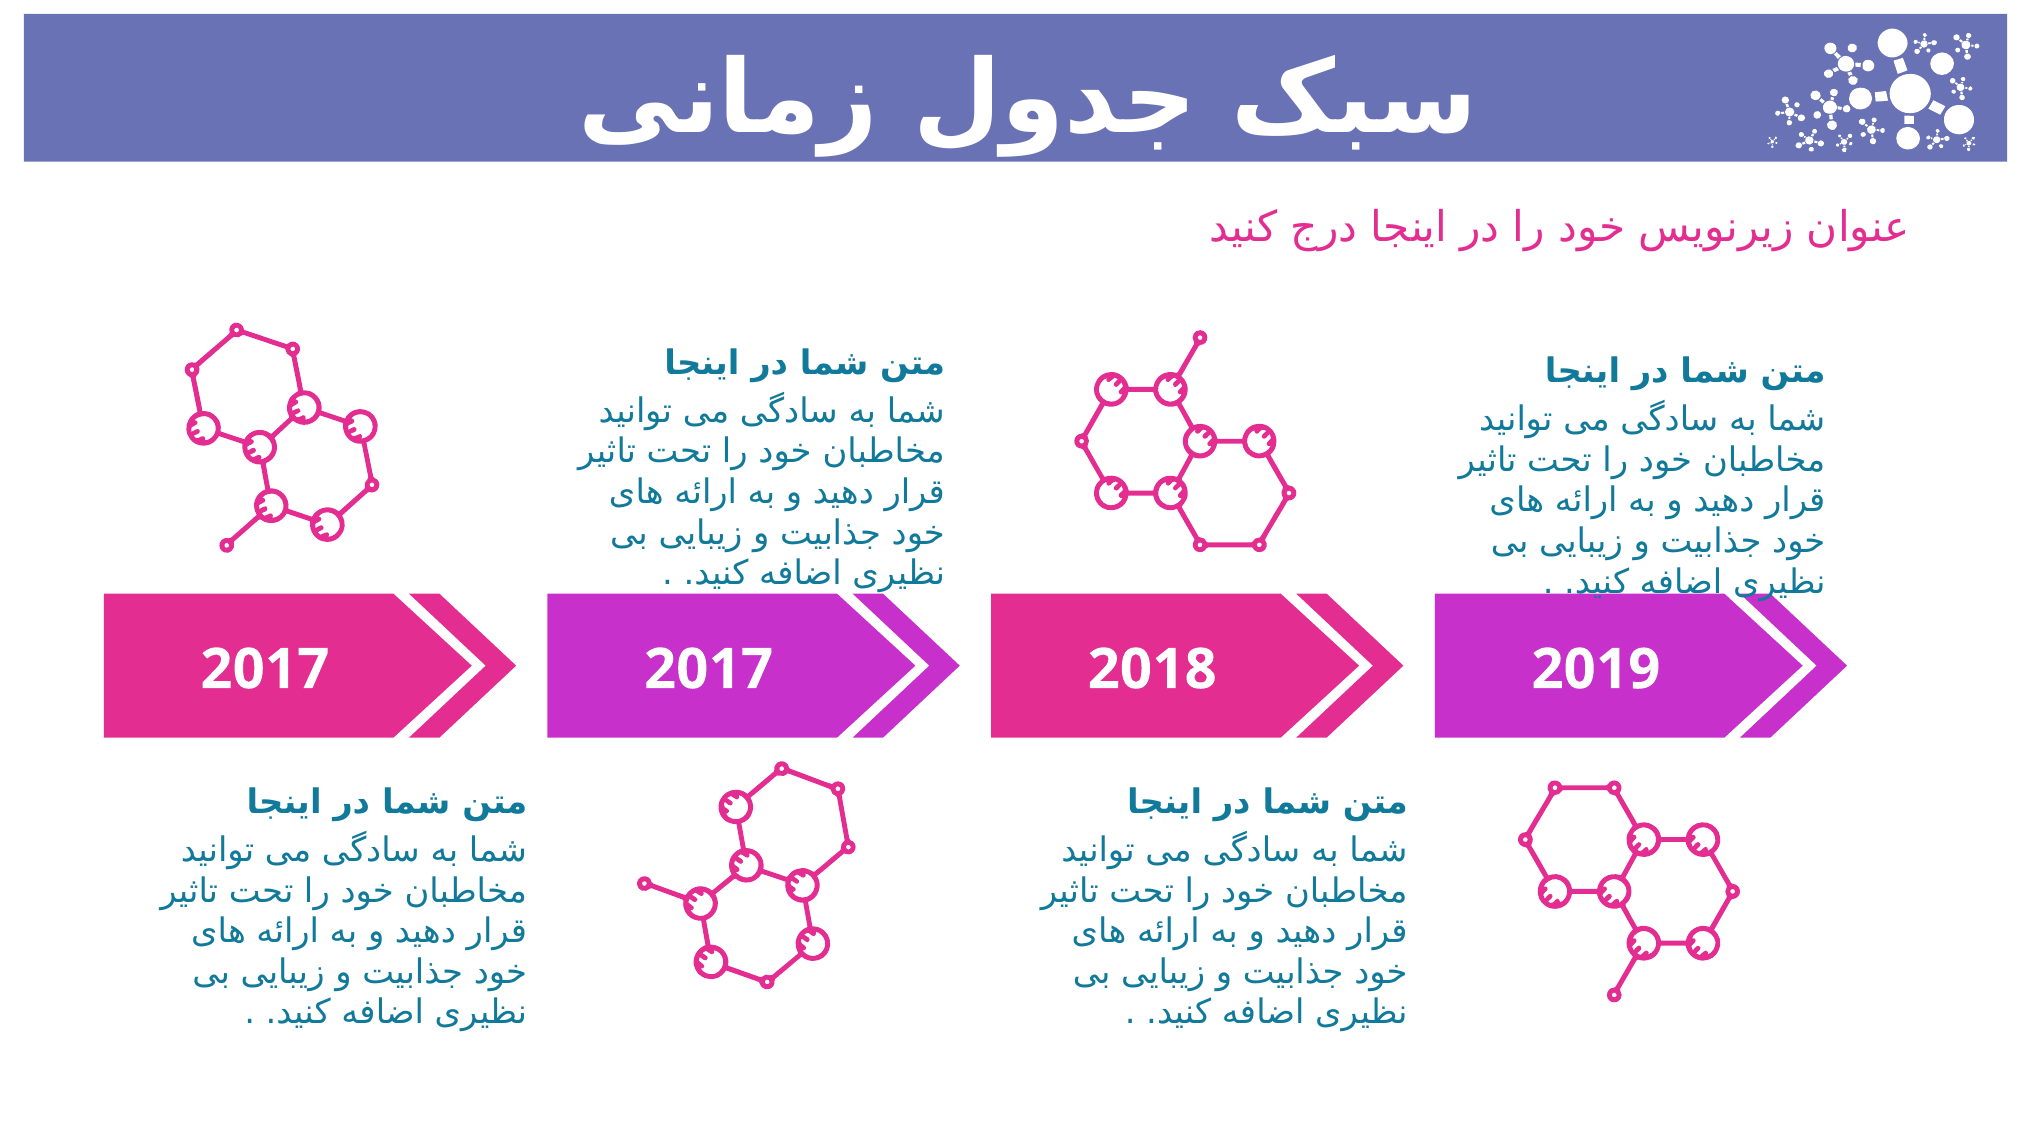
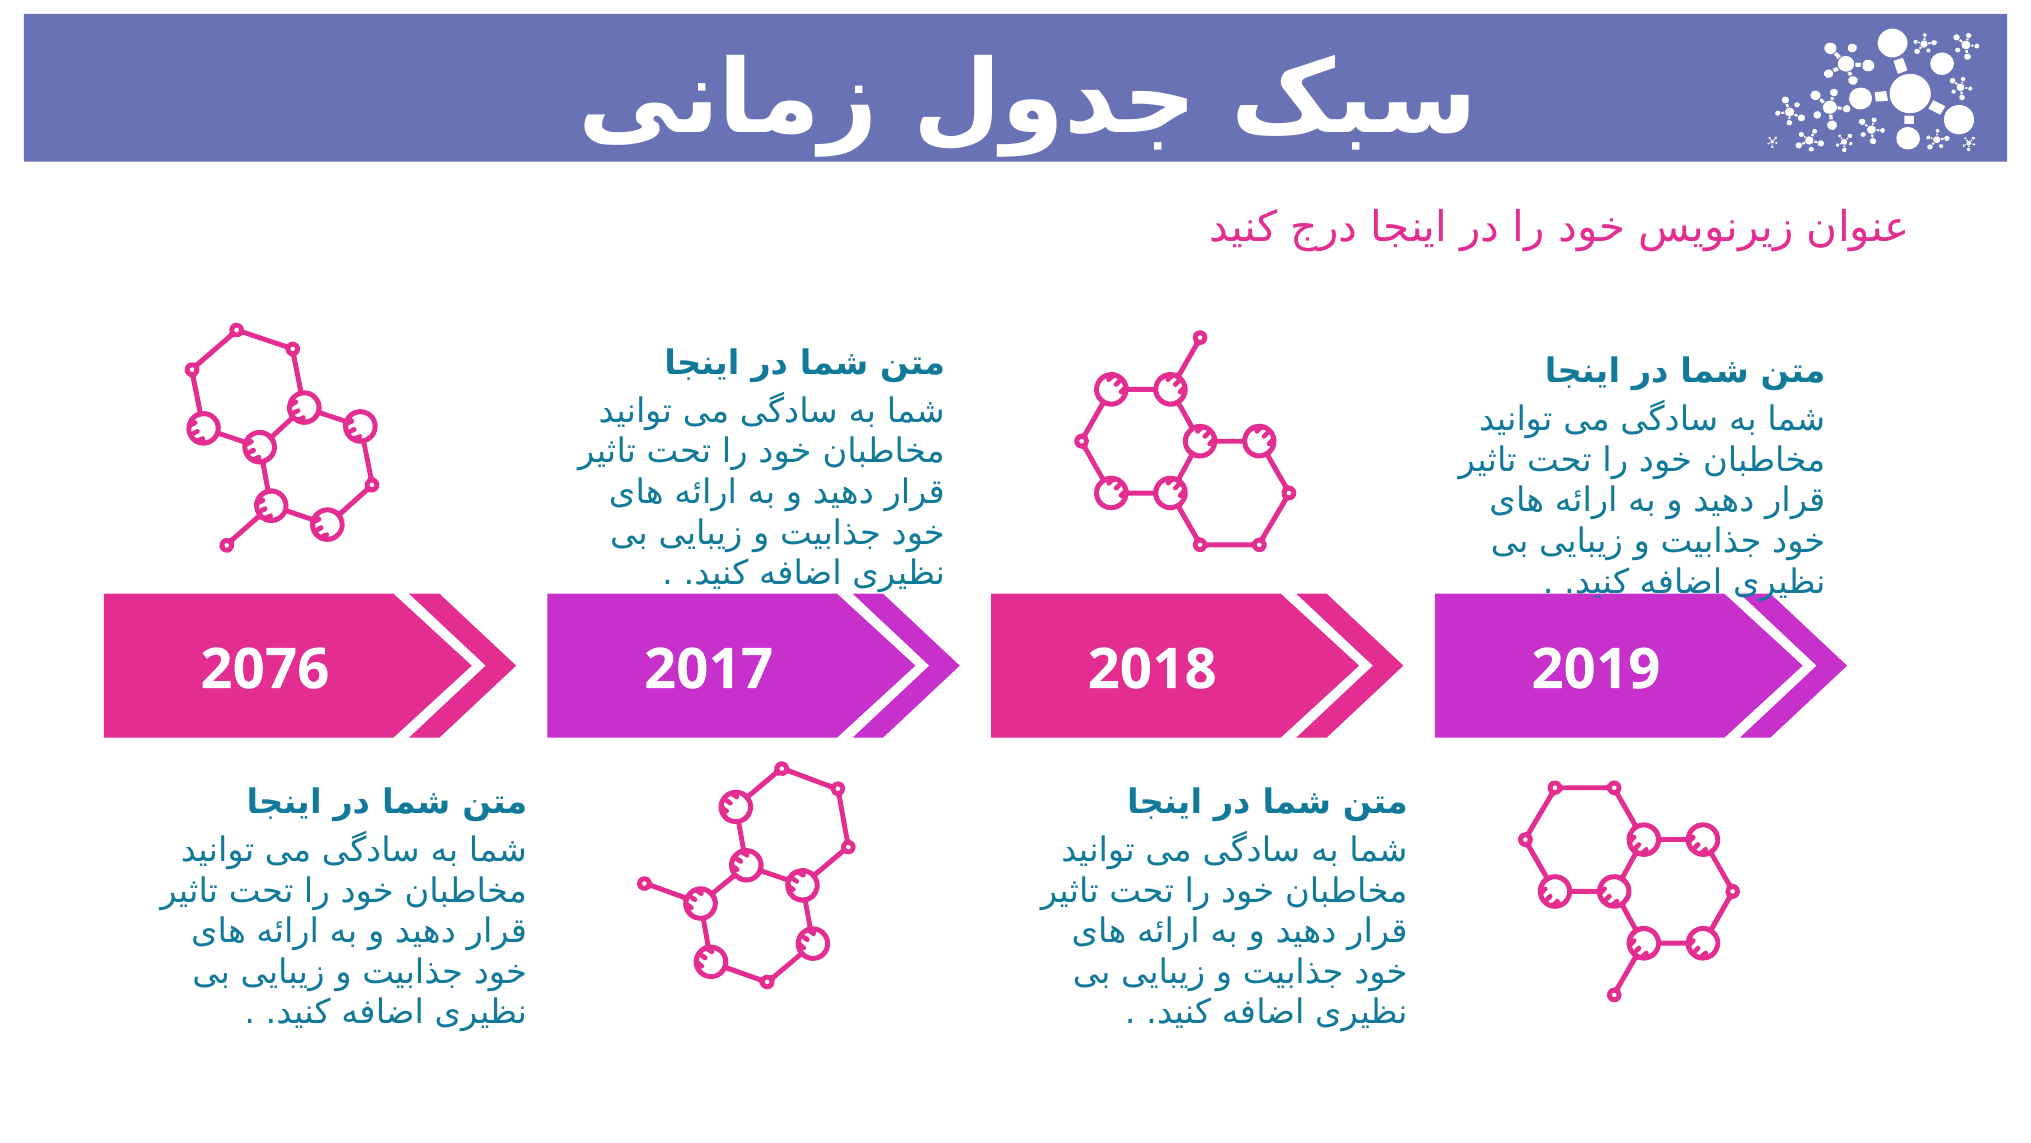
2017: 2017 -> 2076 (265, 669)
